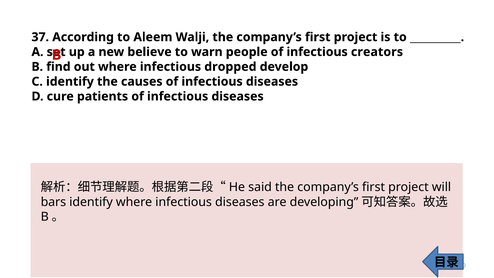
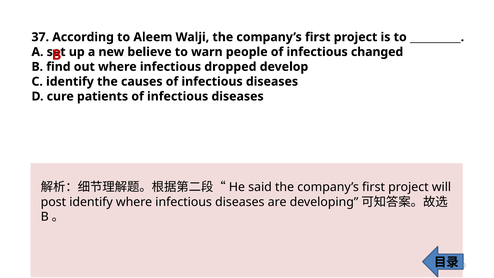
creators: creators -> changed (377, 52)
bars: bars -> post (53, 202)
